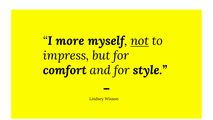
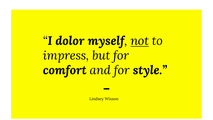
more: more -> dolor (70, 41)
